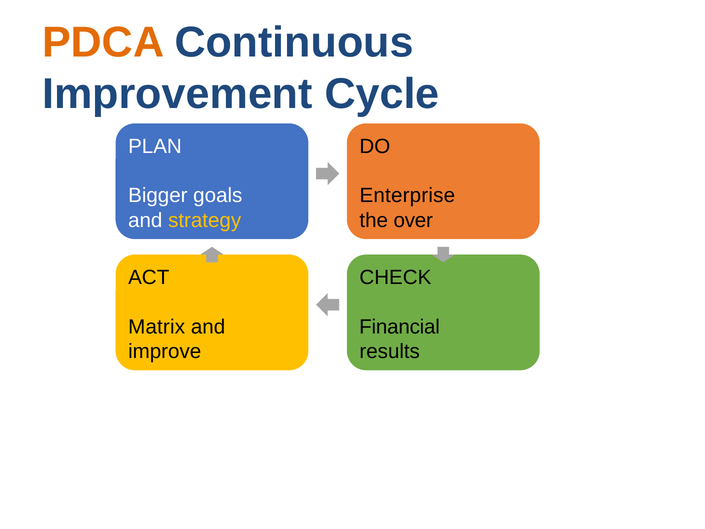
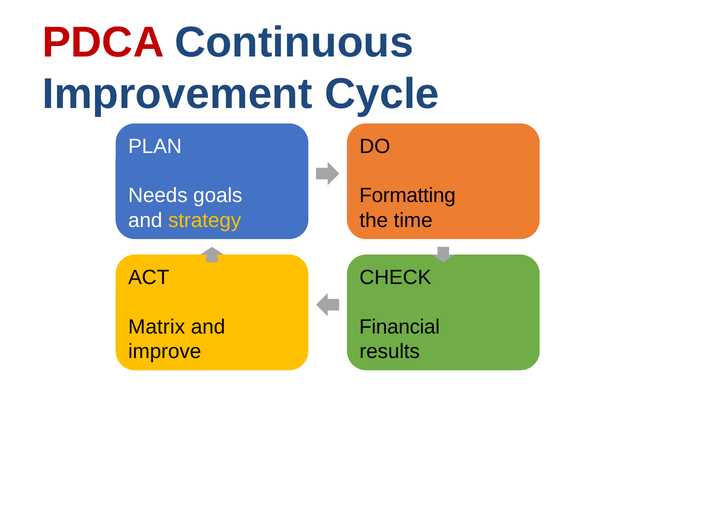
PDCA colour: orange -> red (103, 42)
Bigger: Bigger -> Needs (158, 196)
Enterprise: Enterprise -> Formatting (408, 196)
over: over -> time (413, 220)
